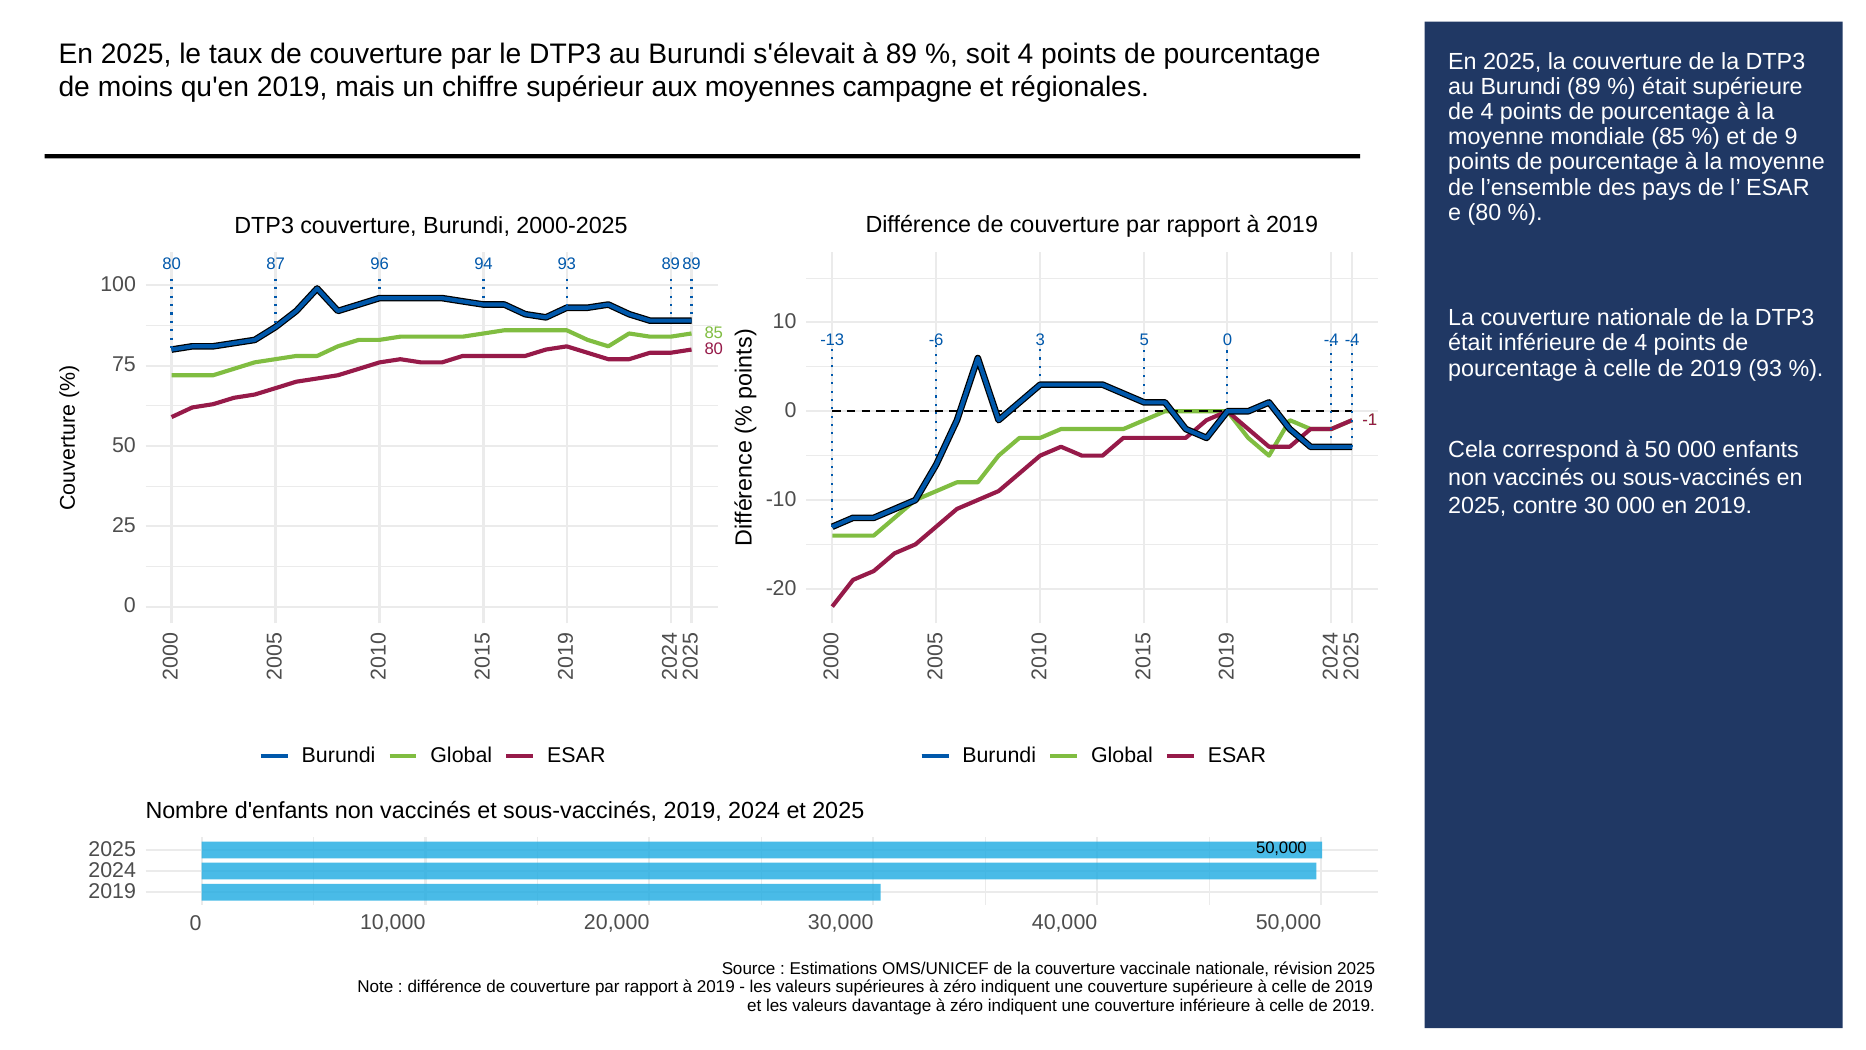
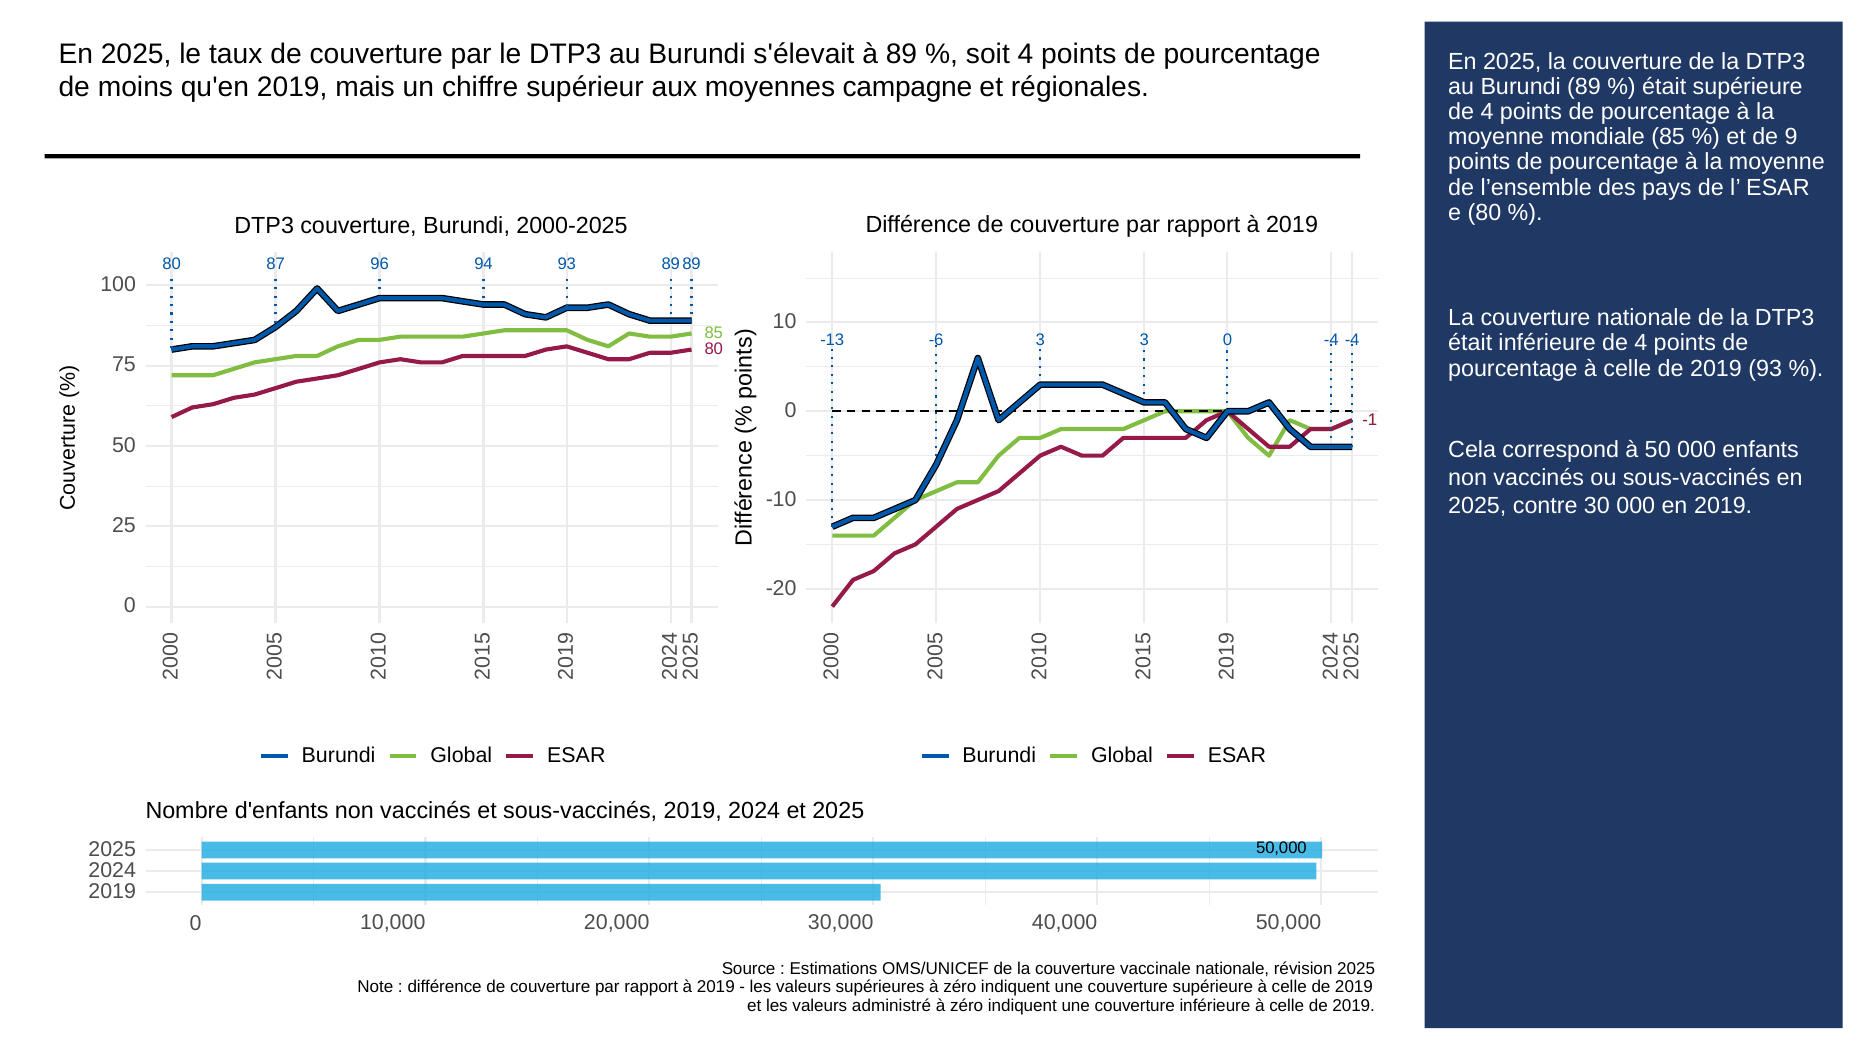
3 5: 5 -> 3 (1144, 340)
davantage: davantage -> administré (892, 1005)
